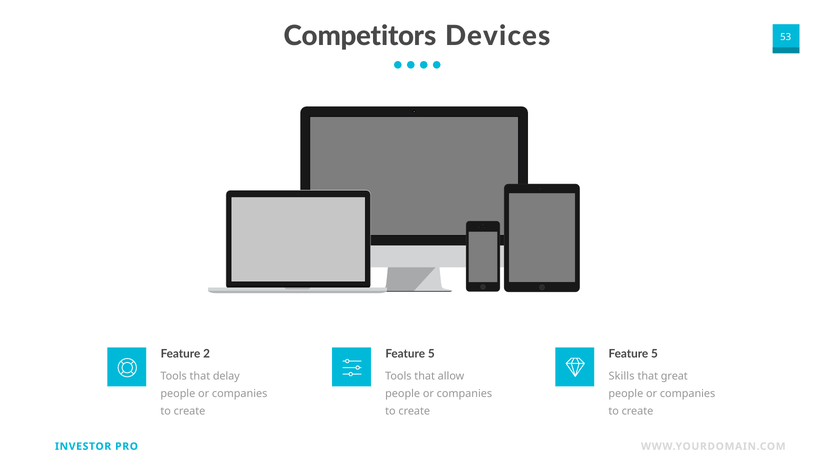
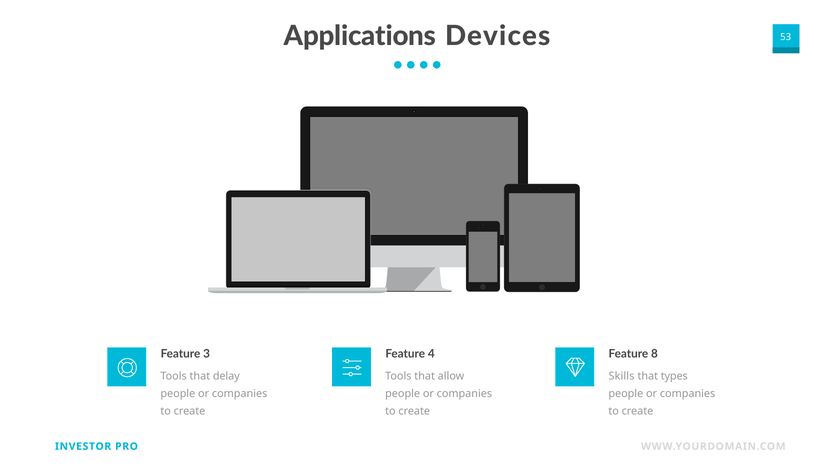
Competitors: Competitors -> Applications (360, 36)
2: 2 -> 3 (207, 353)
5: 5 -> 4 (431, 353)
5: 5 -> 8 (654, 353)
great: great -> types (674, 376)
